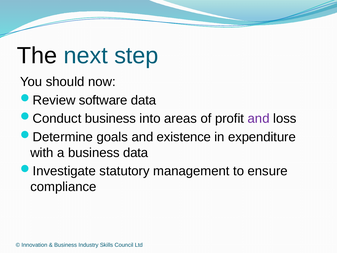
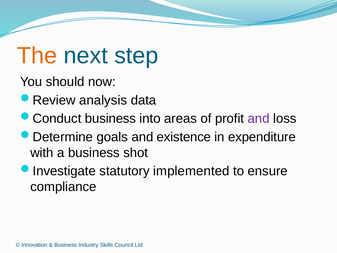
The colour: black -> orange (37, 56)
software: software -> analysis (103, 100)
business data: data -> shot (136, 153)
management: management -> implemented (191, 171)
